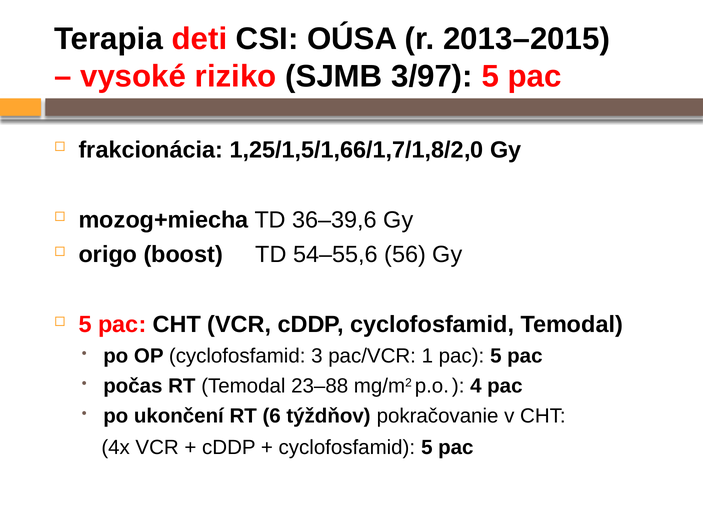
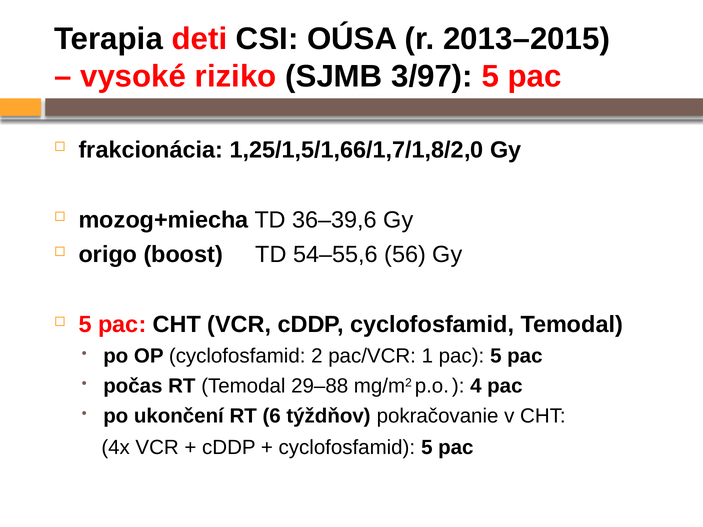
3: 3 -> 2 (317, 356)
23–88: 23–88 -> 29–88 (320, 386)
